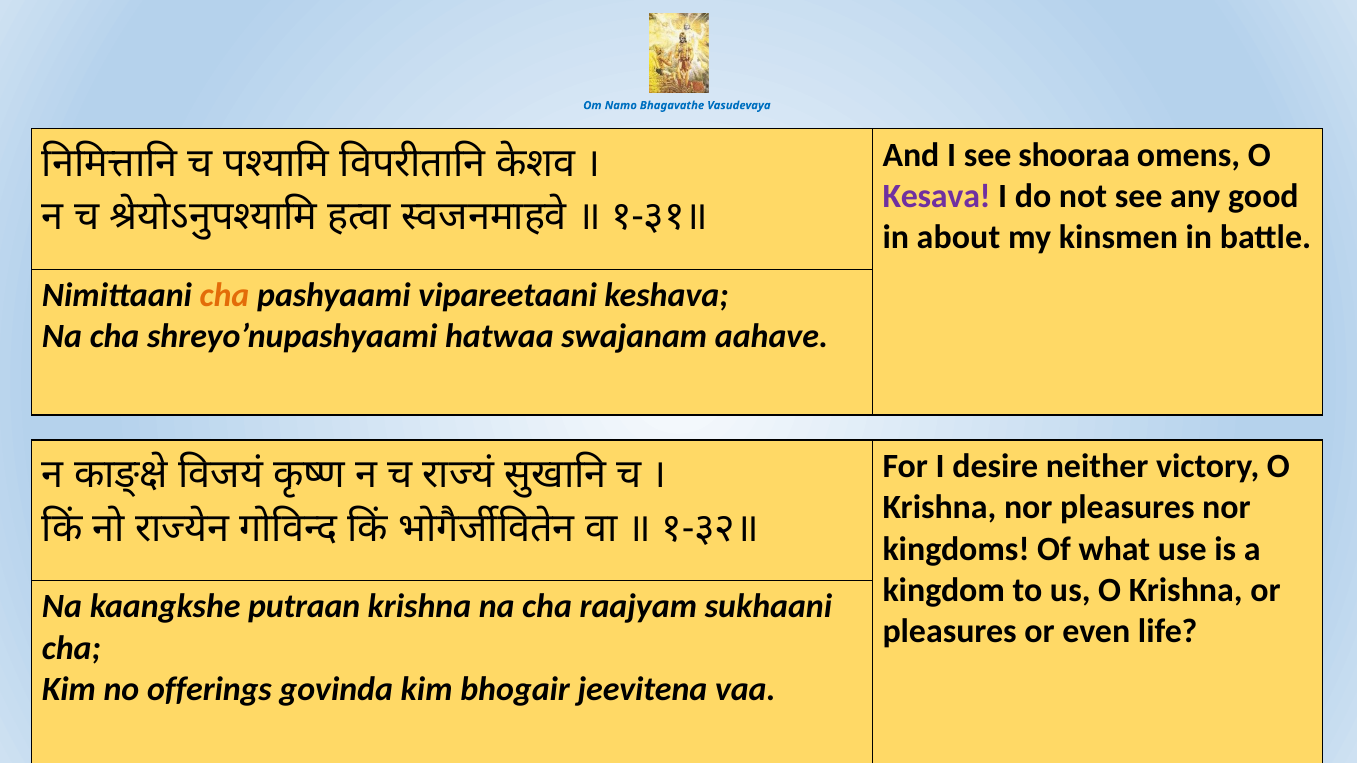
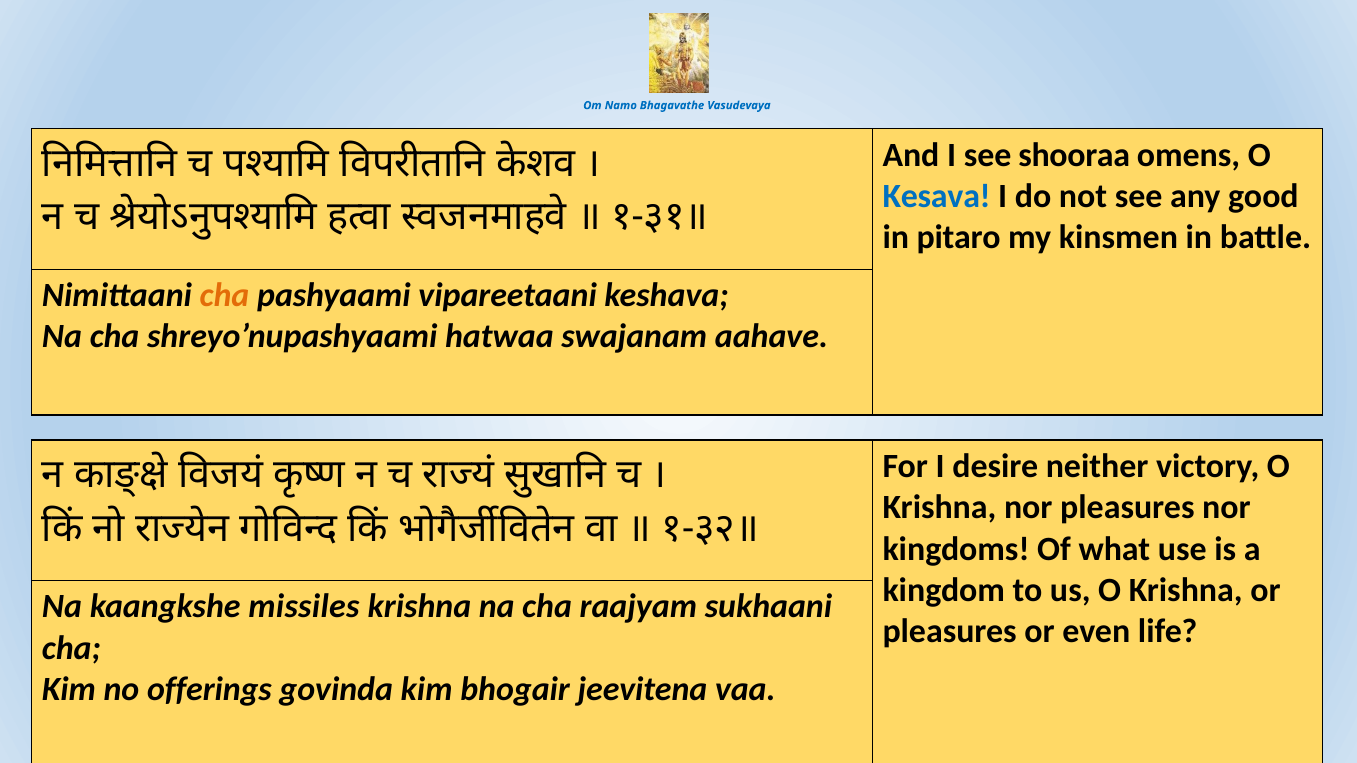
Kesava colour: purple -> blue (937, 196)
about: about -> pitaro (959, 238)
putraan: putraan -> missiles (304, 607)
